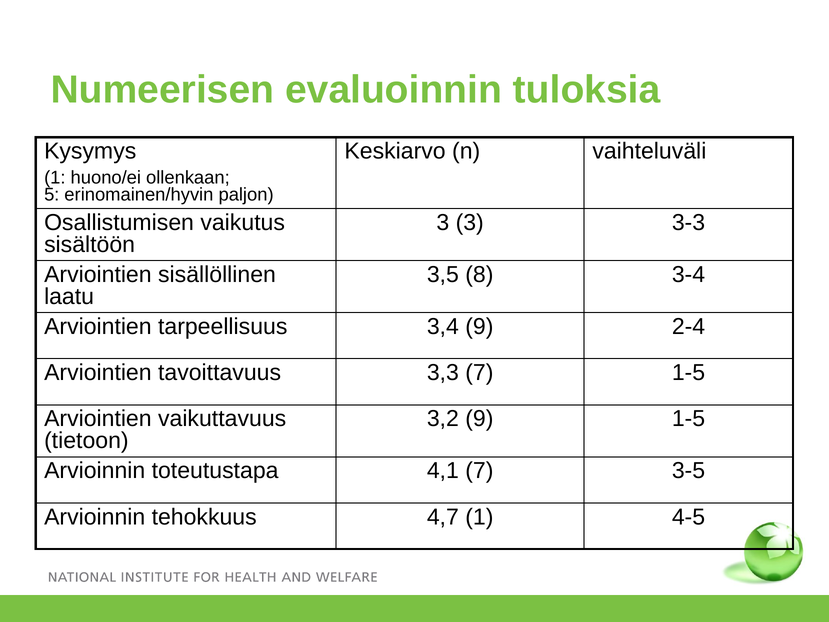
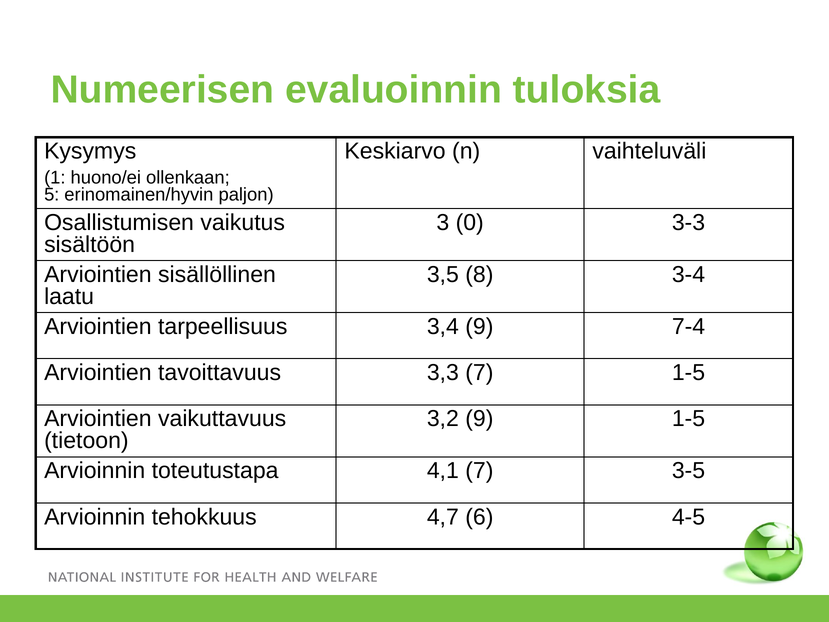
3 3: 3 -> 0 (470, 223)
2-4: 2-4 -> 7-4 (689, 327)
4,7 1: 1 -> 6 (479, 517)
